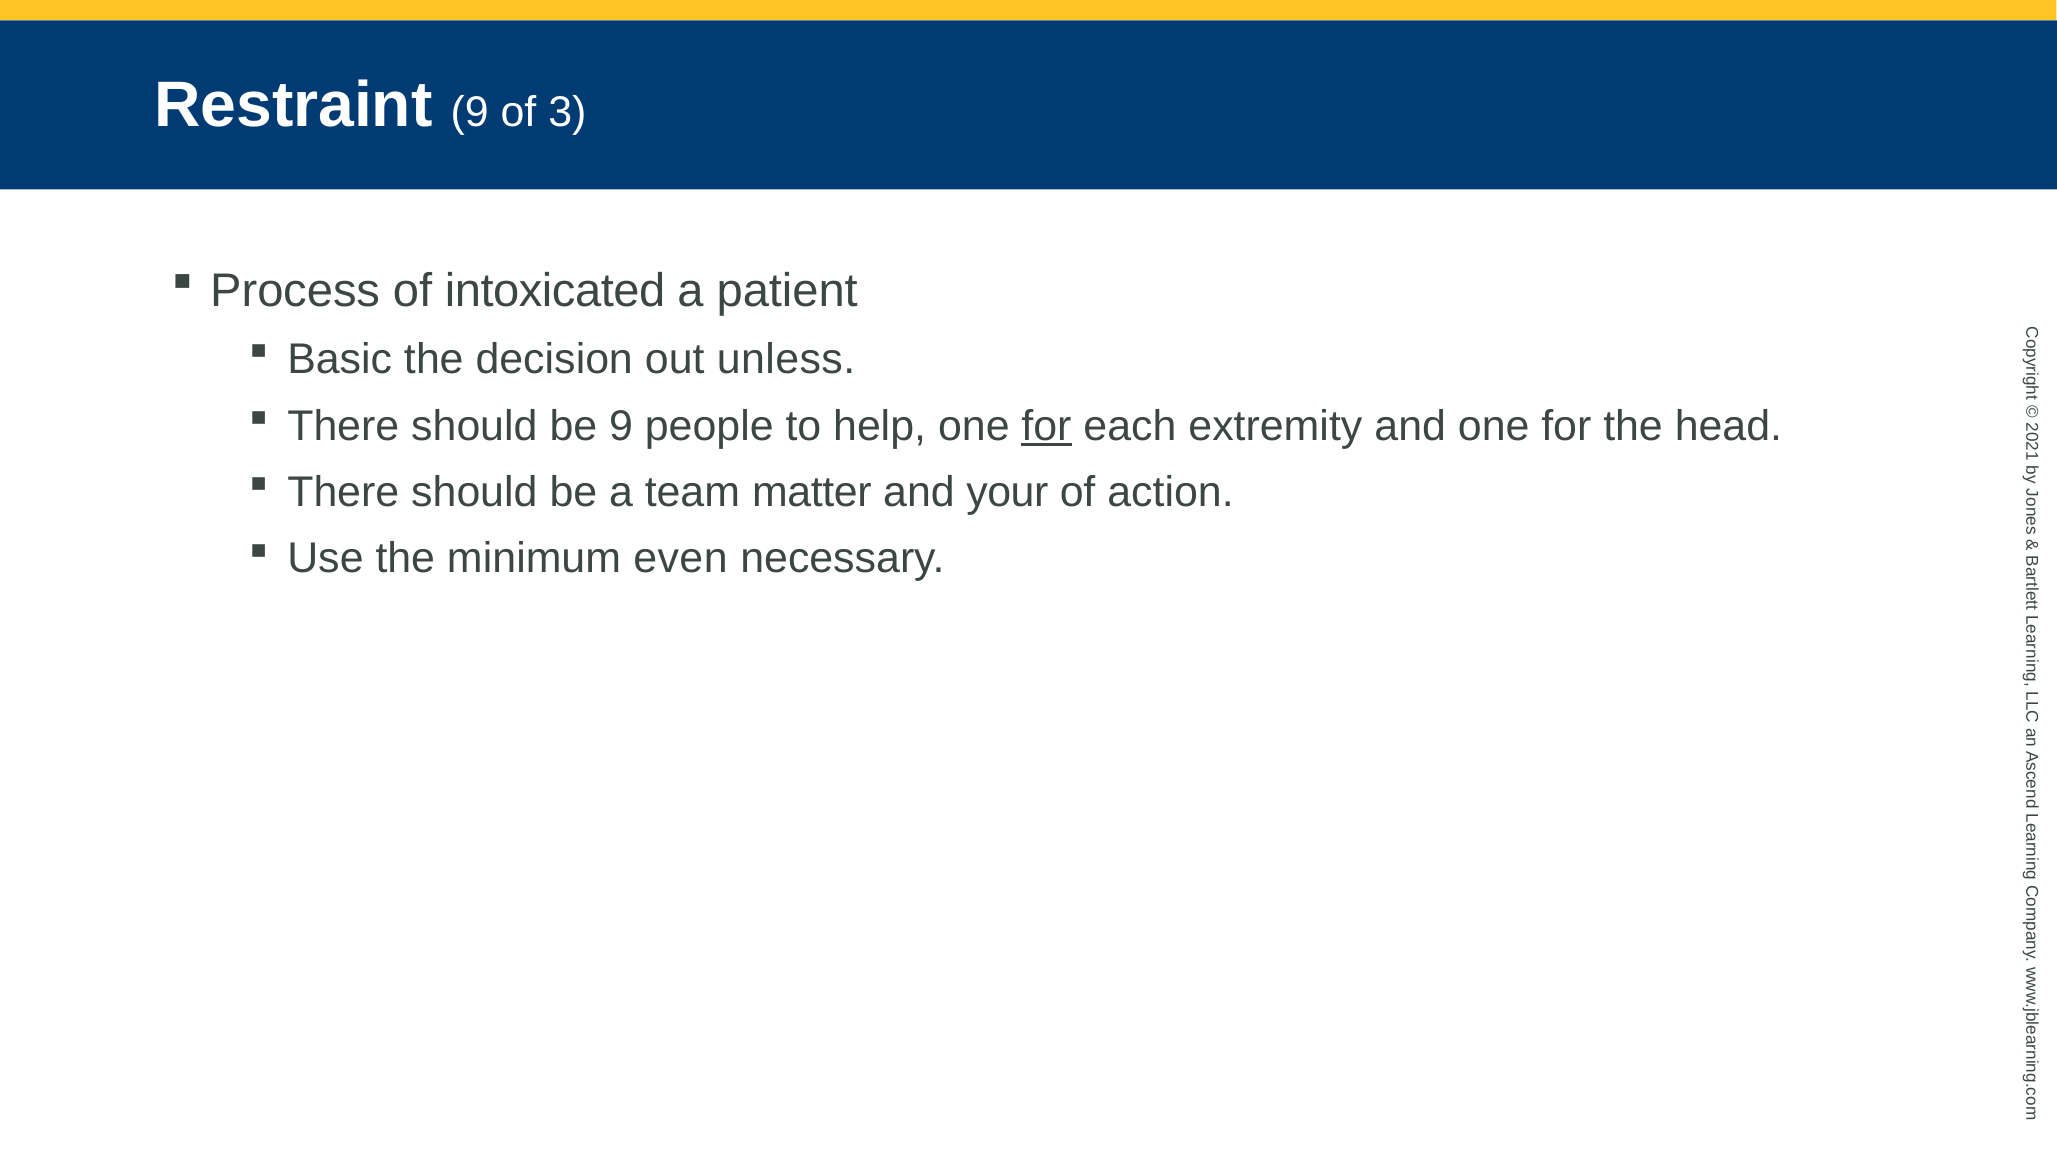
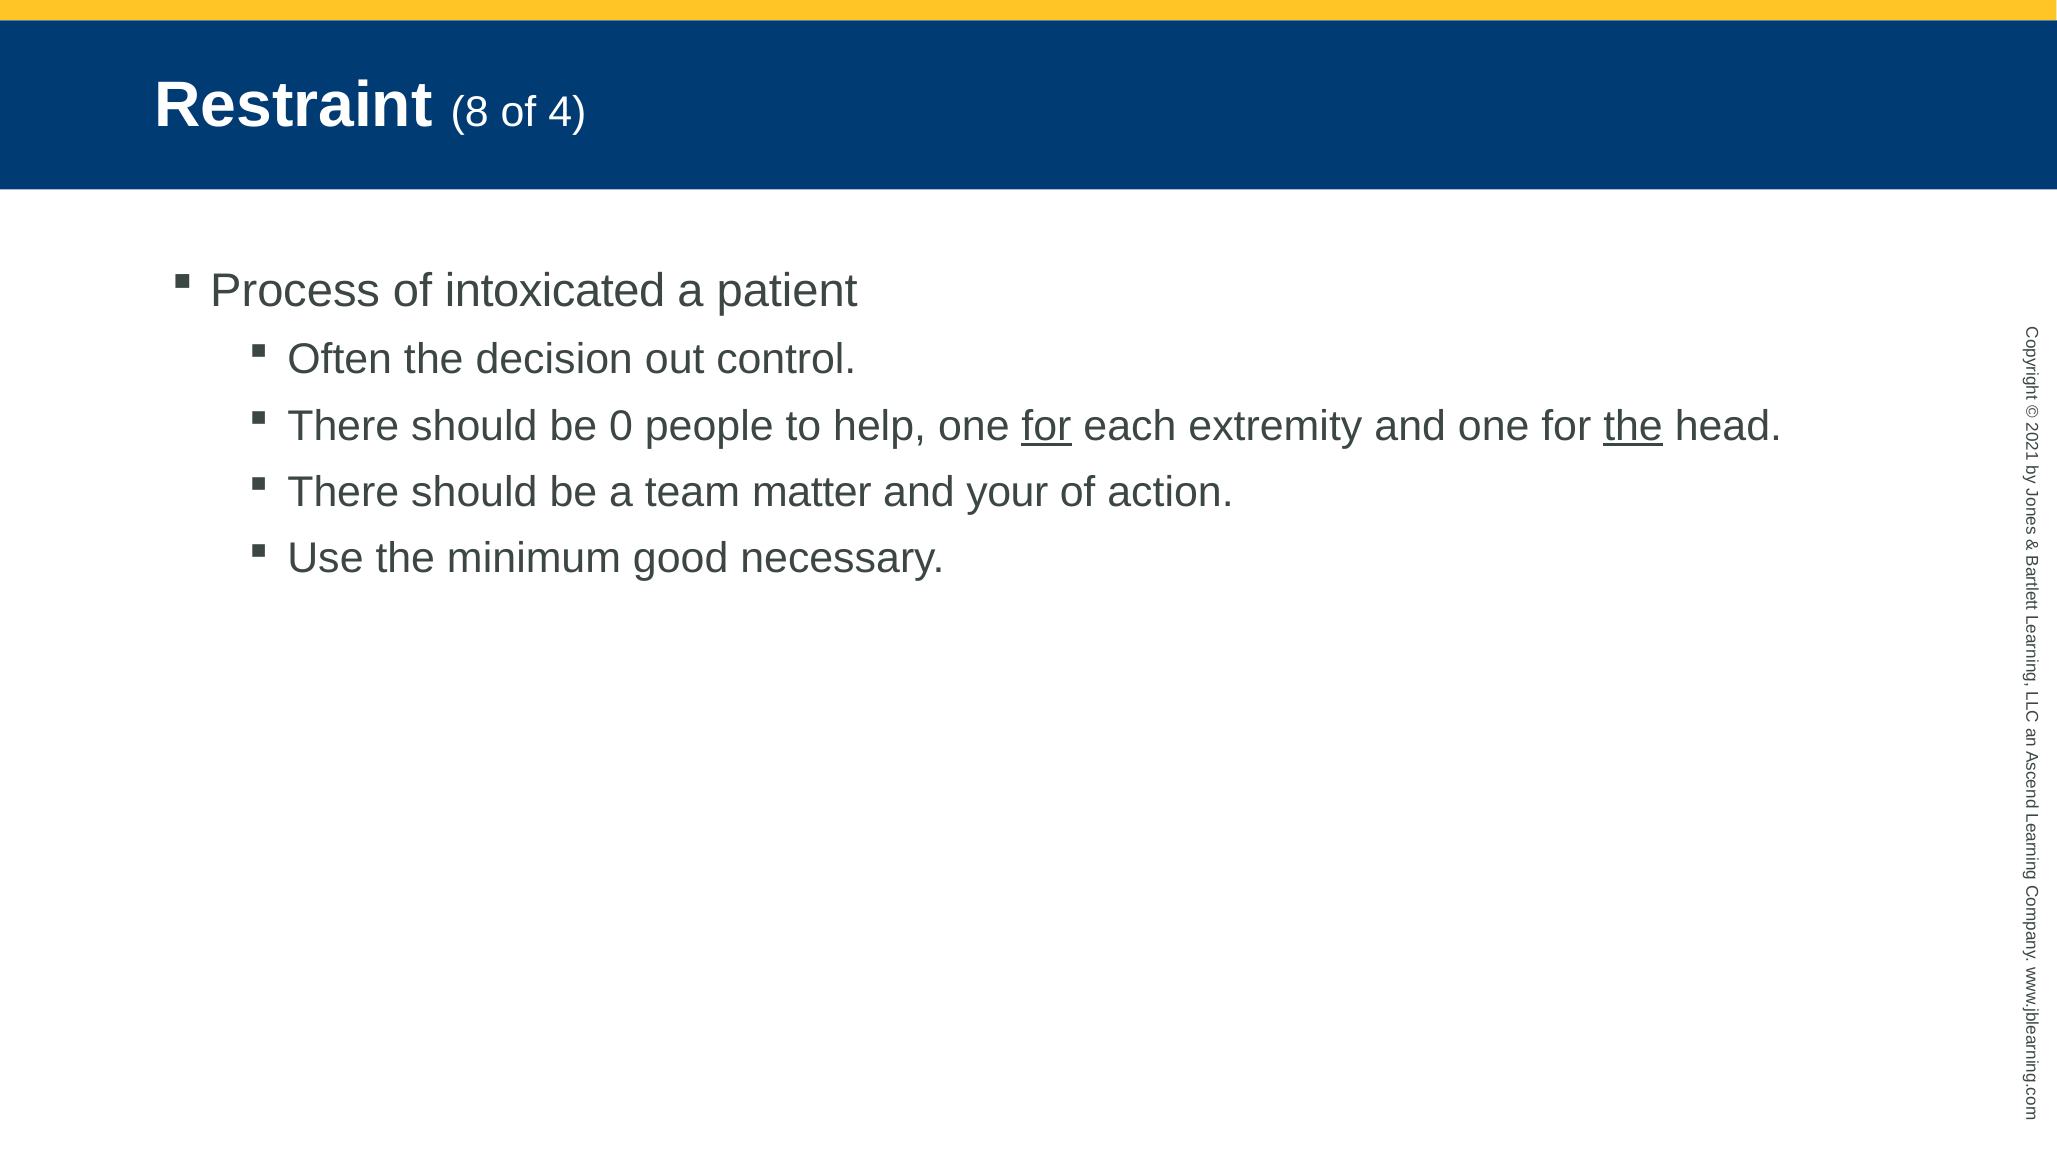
Restraint 9: 9 -> 8 (470, 113)
3: 3 -> 4 (567, 113)
Basic: Basic -> Often (340, 360)
unless: unless -> control (786, 360)
be 9: 9 -> 0 (621, 426)
the underline: none -> present (1633, 426)
even: even -> good (681, 559)
